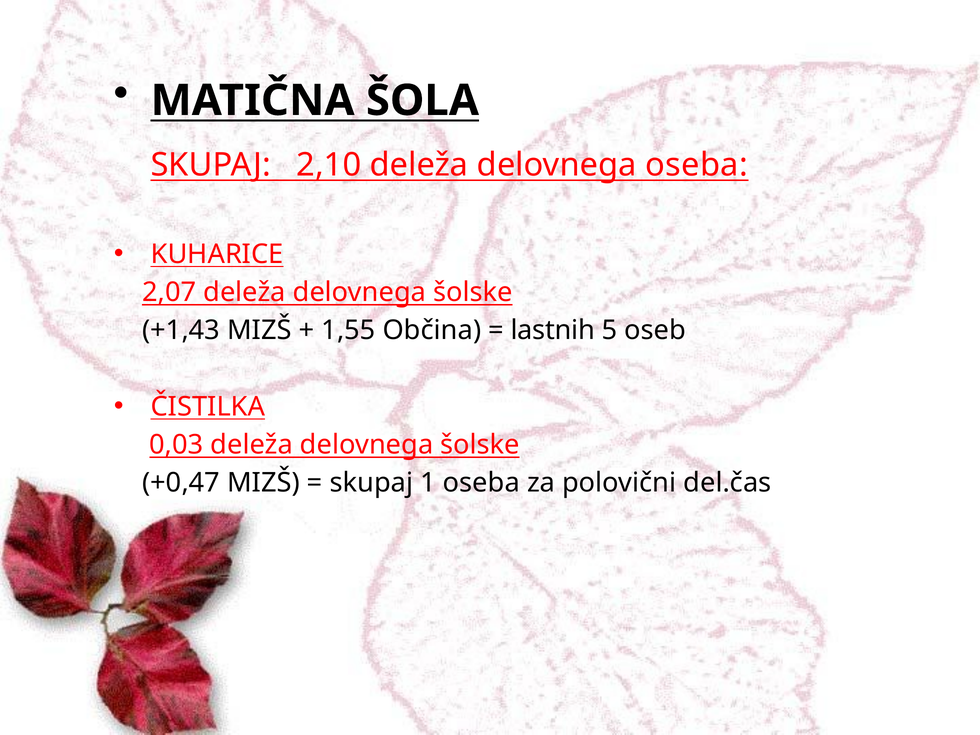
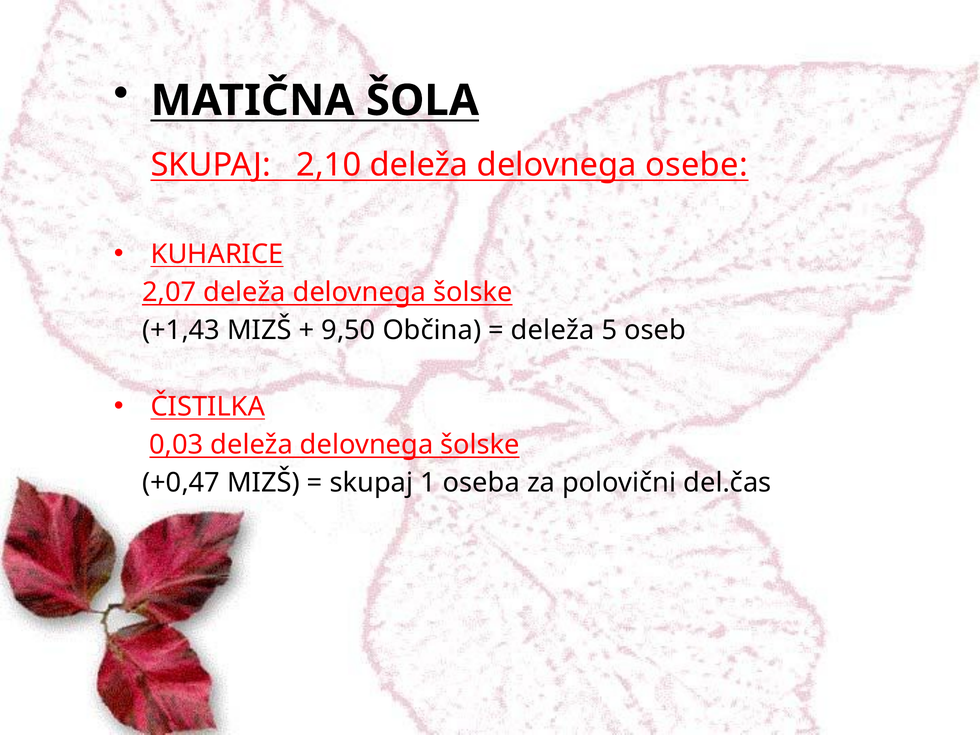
delovnega oseba: oseba -> osebe (697, 165)
1,55: 1,55 -> 9,50 (348, 330)
lastnih: lastnih -> deleža (553, 330)
